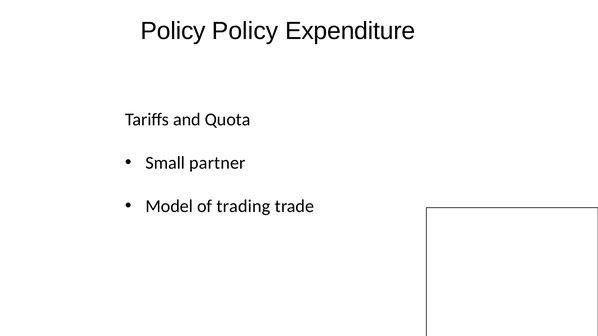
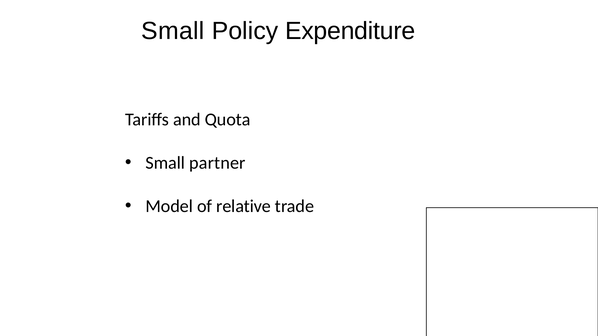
Policy: Policy -> Small (173, 31)
trading: trading -> relative (244, 206)
